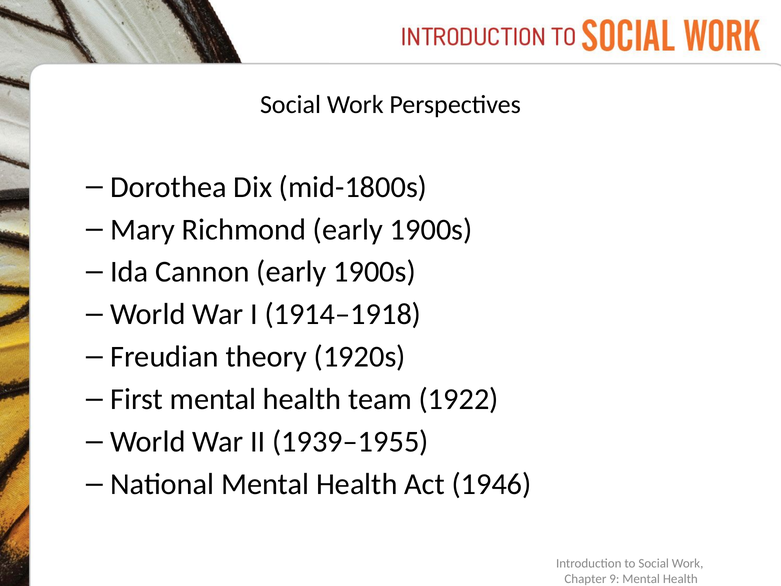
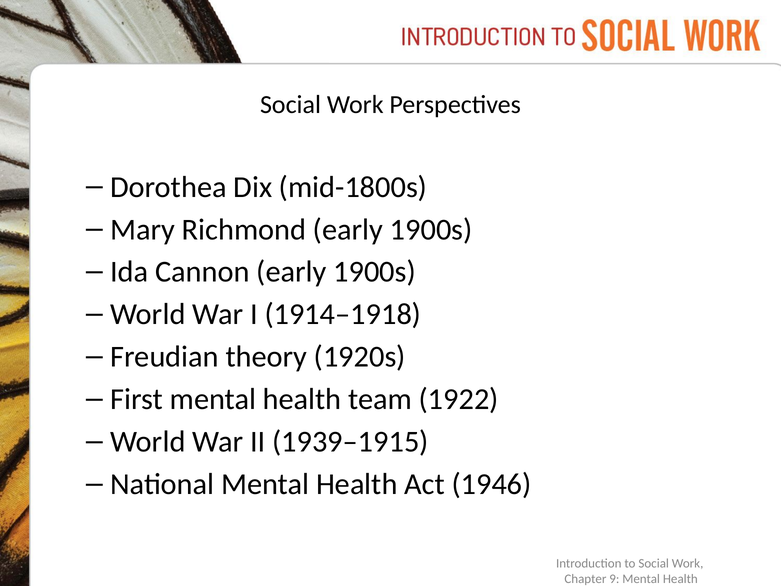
1939–1955: 1939–1955 -> 1939–1915 (350, 442)
